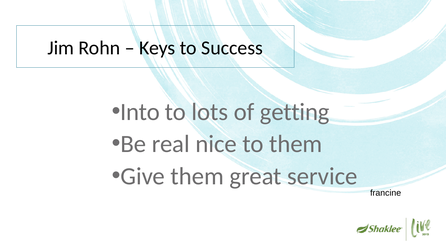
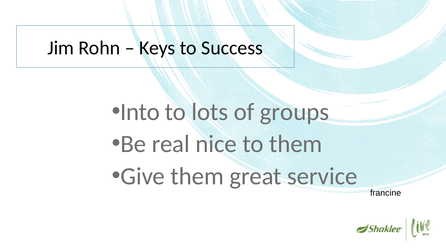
getting: getting -> groups (295, 112)
